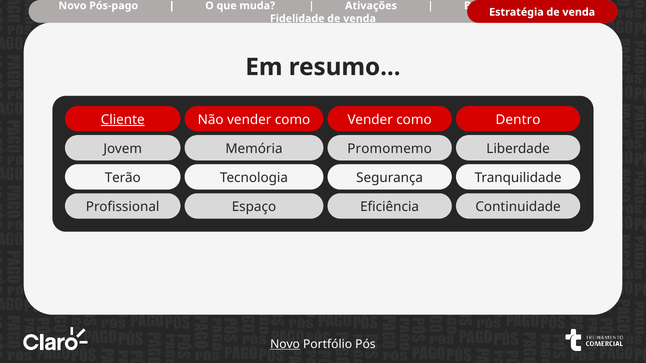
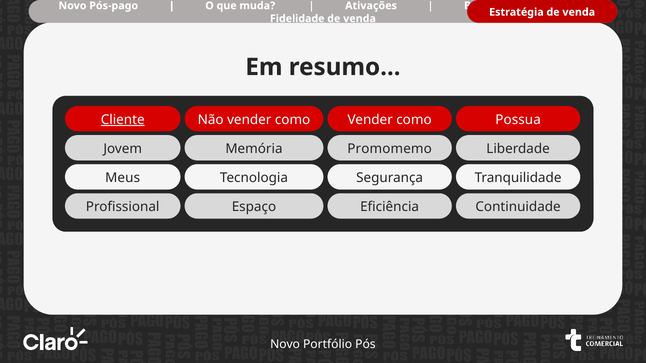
Dentro: Dentro -> Possua (518, 120)
Terão: Terão -> Meus (123, 178)
Novo underline: present -> none (285, 344)
